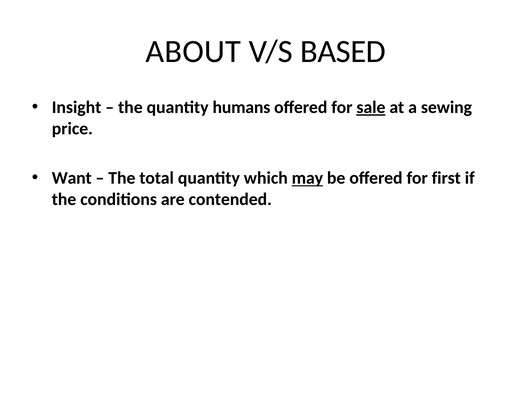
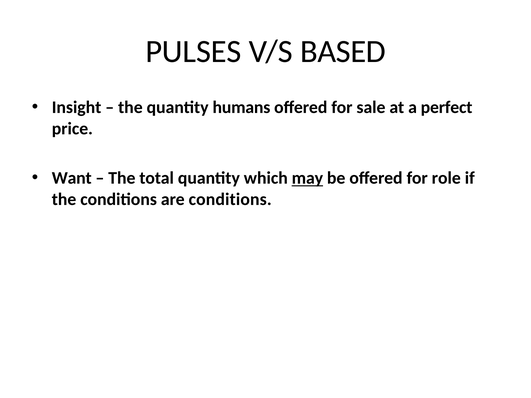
ABOUT: ABOUT -> PULSES (193, 51)
sale underline: present -> none (371, 107)
sewing: sewing -> perfect (447, 107)
first: first -> role (446, 178)
are contended: contended -> conditions (230, 199)
